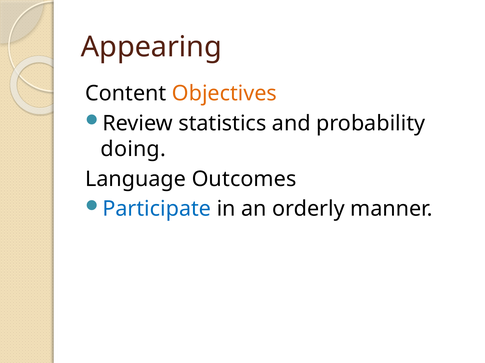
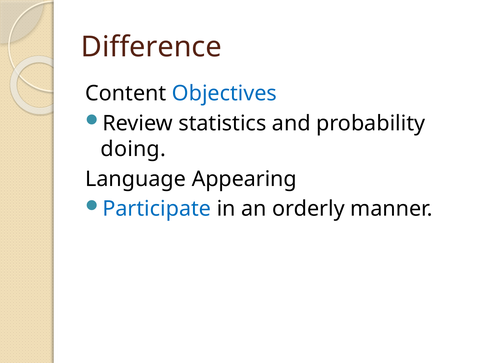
Appearing: Appearing -> Difference (151, 47)
Objectives colour: orange -> blue (224, 94)
Outcomes: Outcomes -> Appearing (244, 179)
